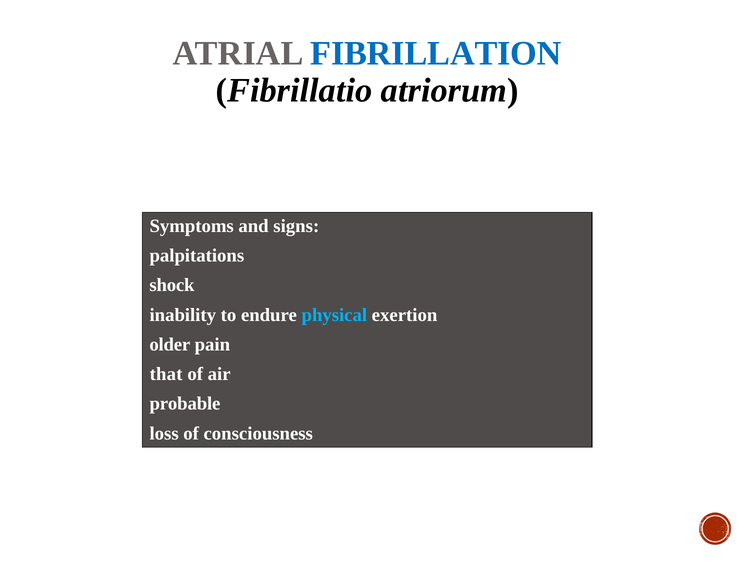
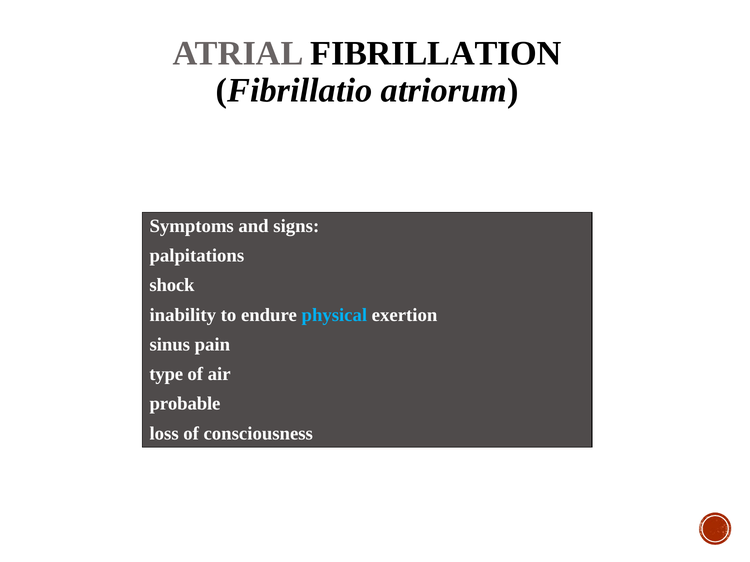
FIBRILLATION colour: blue -> black (436, 53)
older: older -> sinus (170, 345)
that: that -> type (166, 374)
